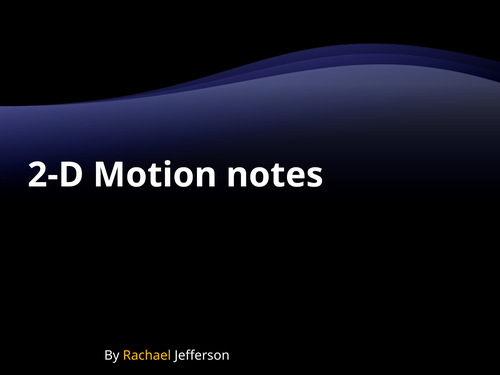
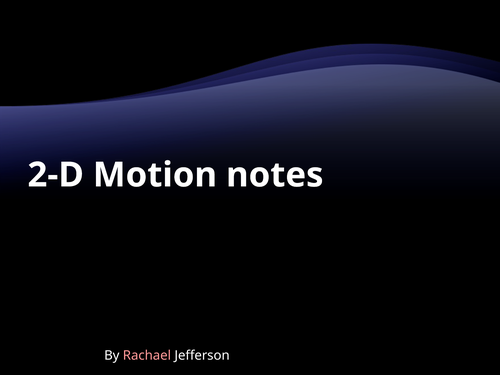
Rachael colour: yellow -> pink (147, 355)
